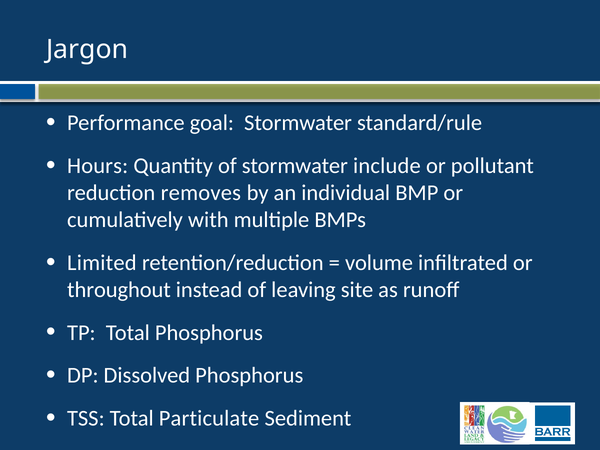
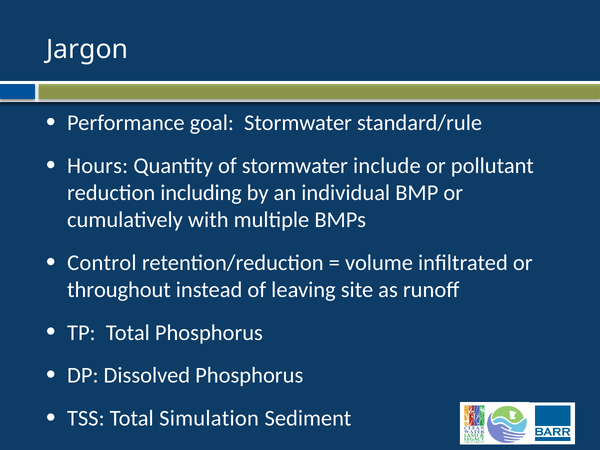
removes: removes -> including (201, 193)
Limited: Limited -> Control (102, 263)
Particulate: Particulate -> Simulation (209, 418)
